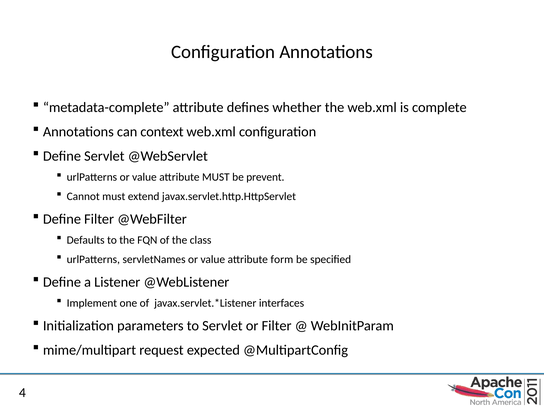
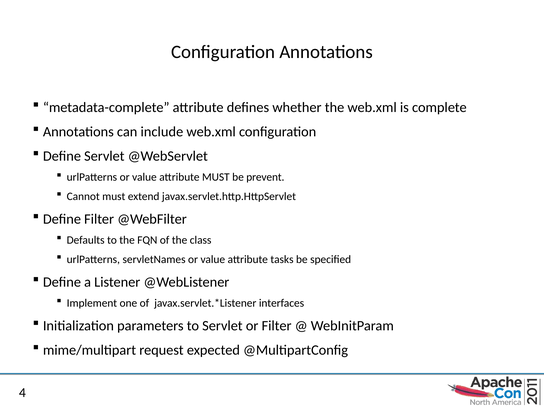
context: context -> include (162, 132)
form: form -> tasks (282, 259)
